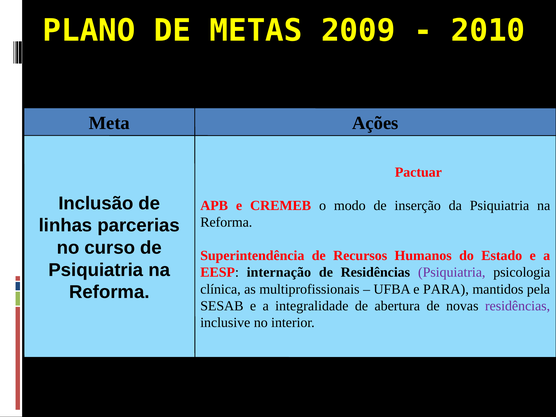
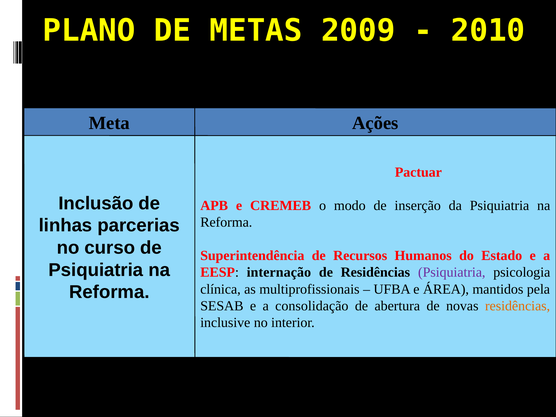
PARA: PARA -> ÁREA (446, 289)
integralidade: integralidade -> consolidação (312, 306)
residências colour: purple -> orange (518, 306)
